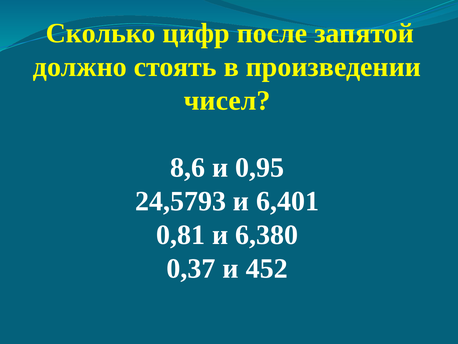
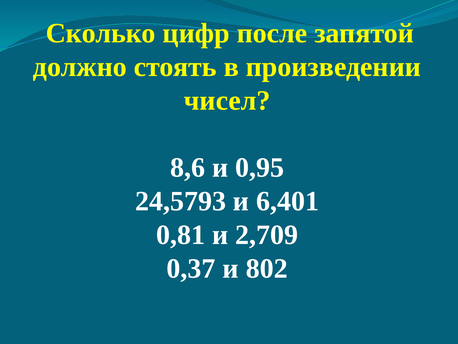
6,380: 6,380 -> 2,709 (267, 235)
452: 452 -> 802 (267, 268)
